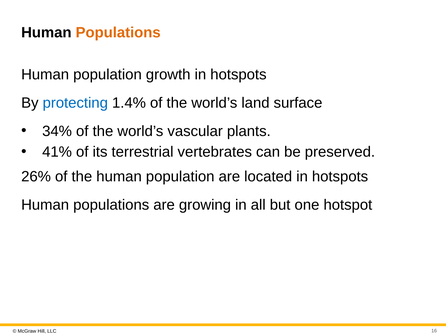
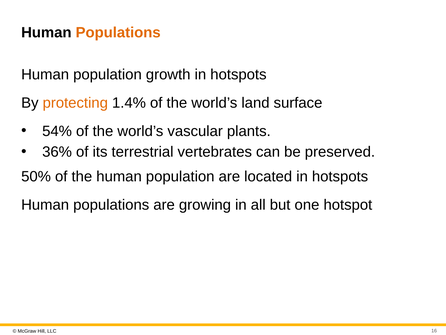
protecting colour: blue -> orange (75, 103)
34%: 34% -> 54% (57, 131)
41%: 41% -> 36% (57, 152)
26%: 26% -> 50% (36, 176)
